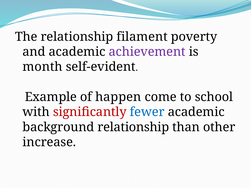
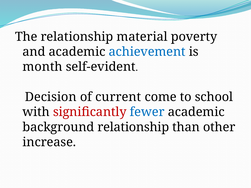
filament: filament -> material (142, 37)
achievement colour: purple -> blue (147, 52)
Example: Example -> Decision (51, 97)
happen: happen -> current (118, 97)
